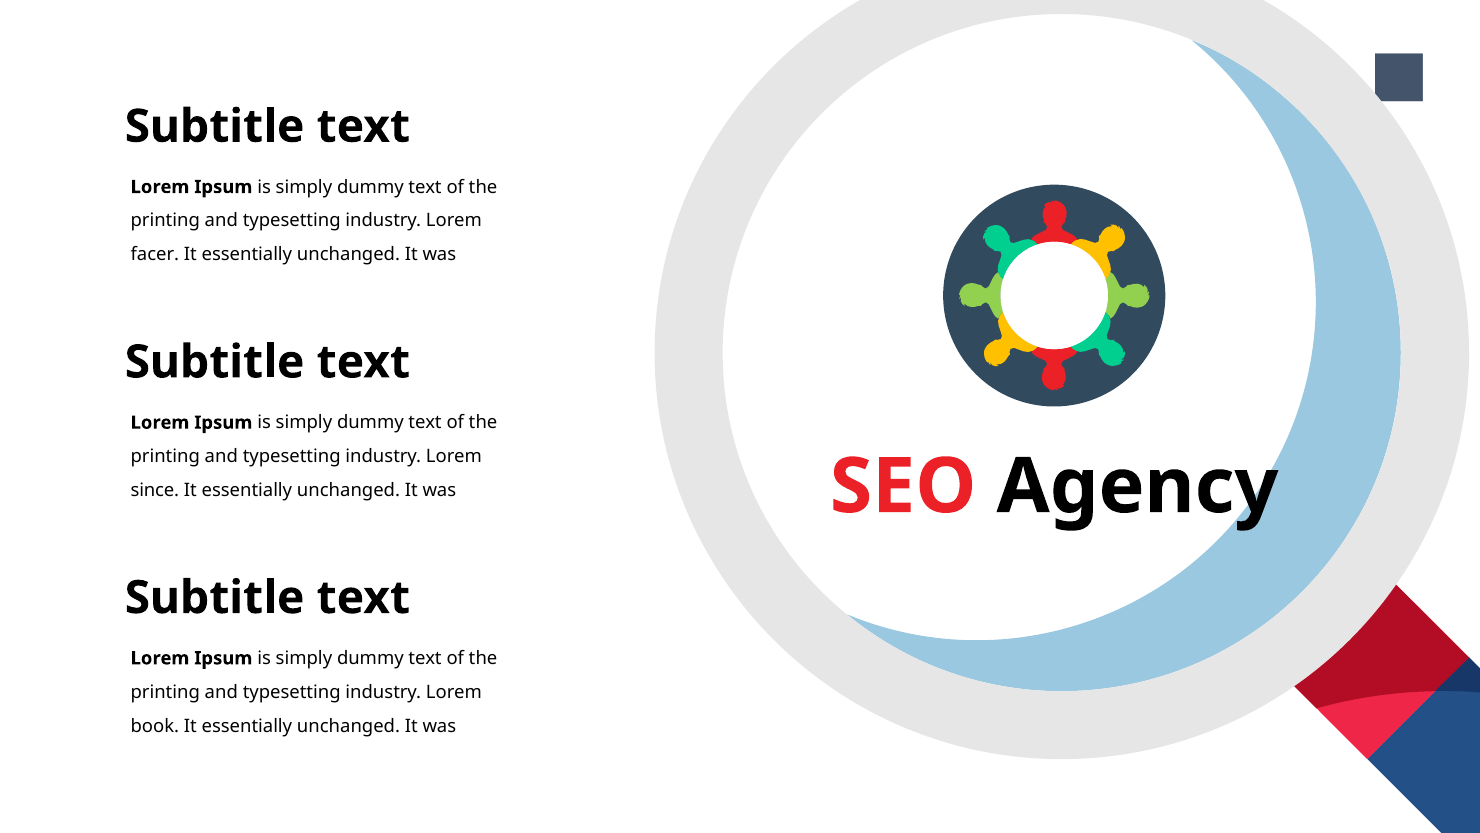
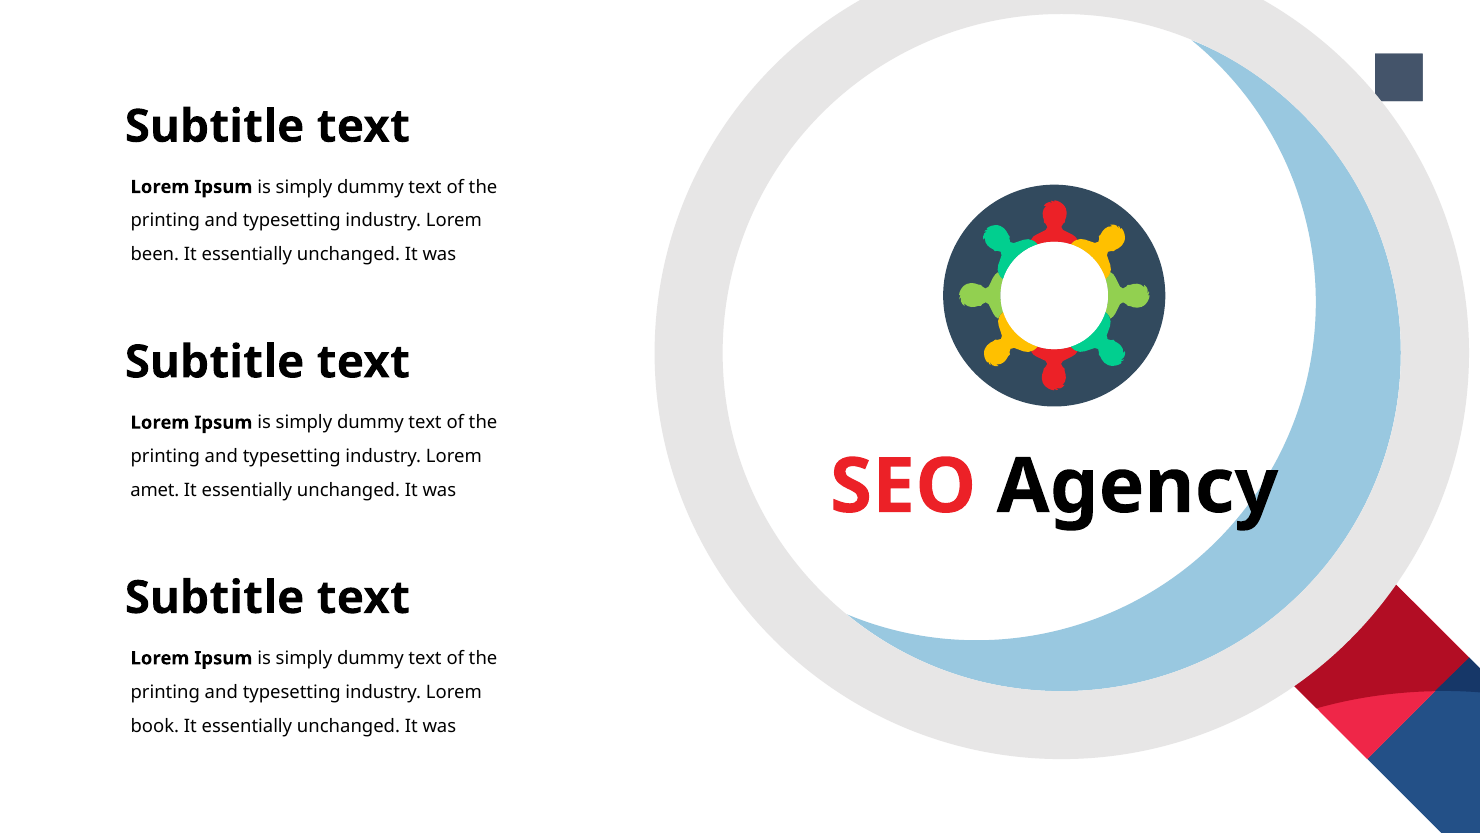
facer: facer -> been (155, 255)
since: since -> amet (155, 490)
